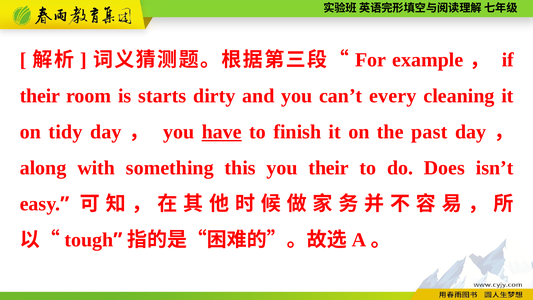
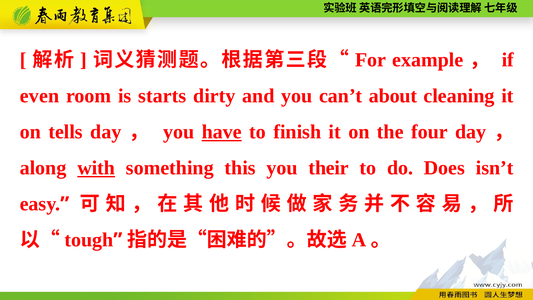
their: their -> even (40, 96)
every: every -> about (393, 96)
tidy: tidy -> tells (66, 132)
past: past -> four (429, 132)
with underline: none -> present (96, 168)
